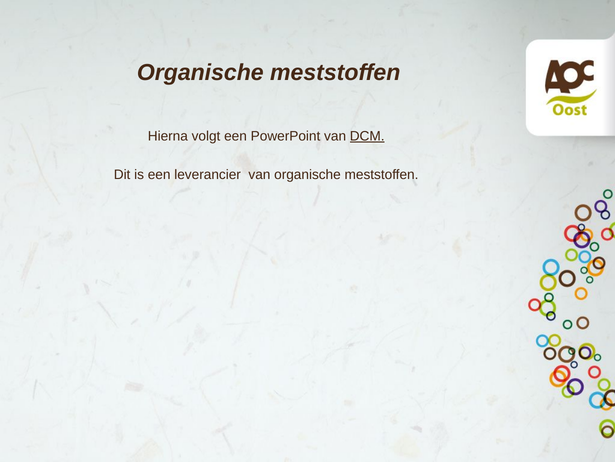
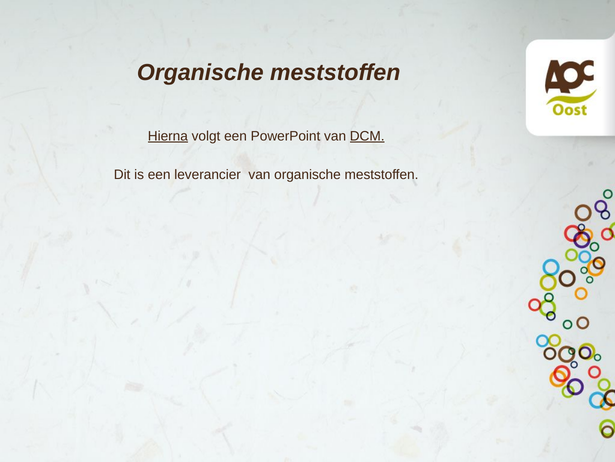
Hierna underline: none -> present (168, 136)
